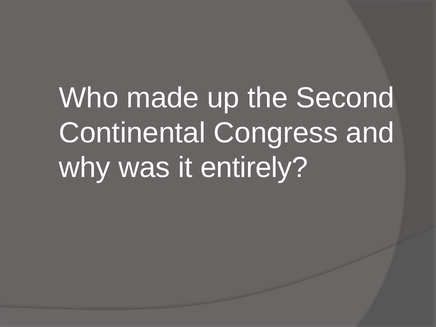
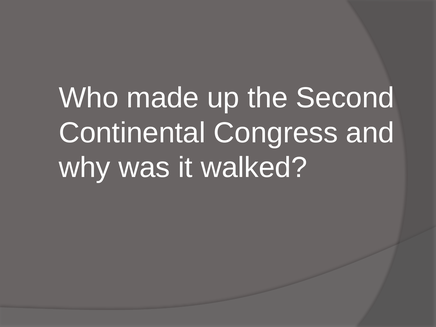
entirely: entirely -> walked (254, 168)
